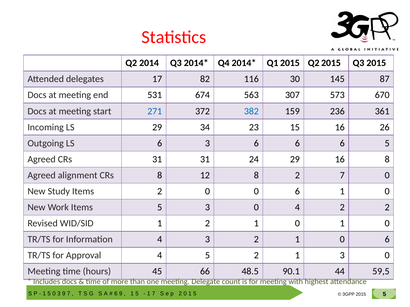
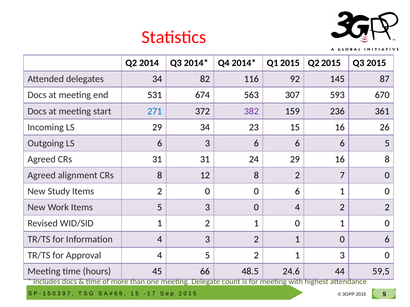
delegates 17: 17 -> 34 (157, 79)
30: 30 -> 92 (295, 79)
573: 573 -> 593 (337, 95)
382 colour: blue -> purple (251, 111)
90.1: 90.1 -> 24.6 (291, 272)
